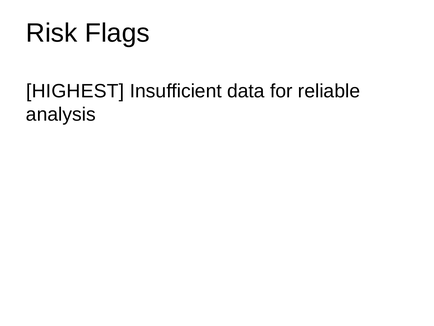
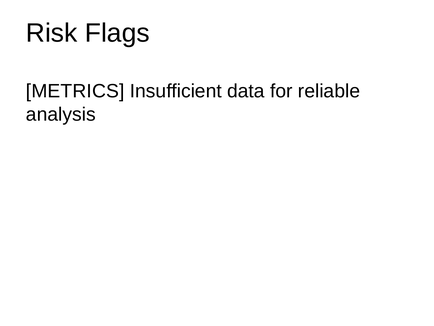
HIGHEST: HIGHEST -> METRICS (75, 91)
